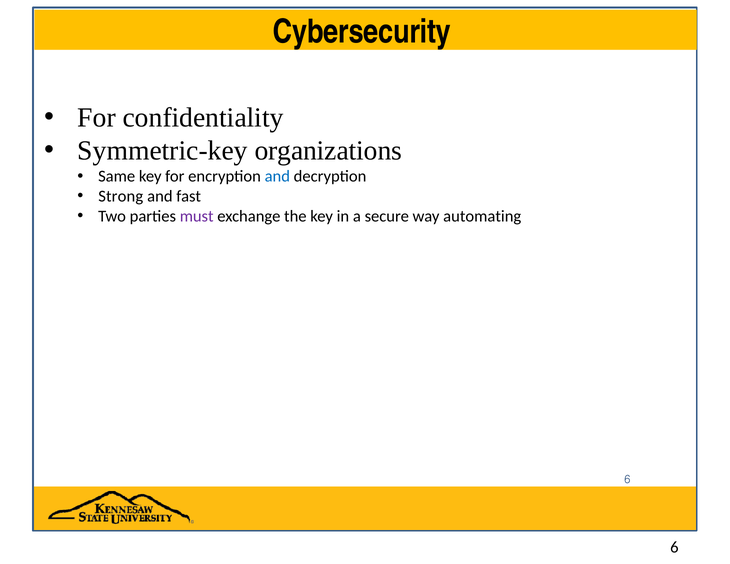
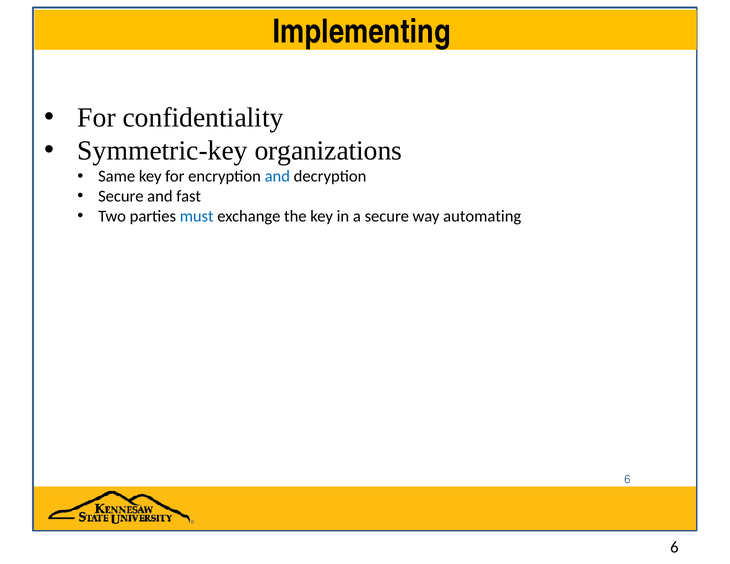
Cybersecurity: Cybersecurity -> Implementing (362, 32)
Strong: Strong -> Secure (121, 196)
must colour: purple -> blue (197, 216)
